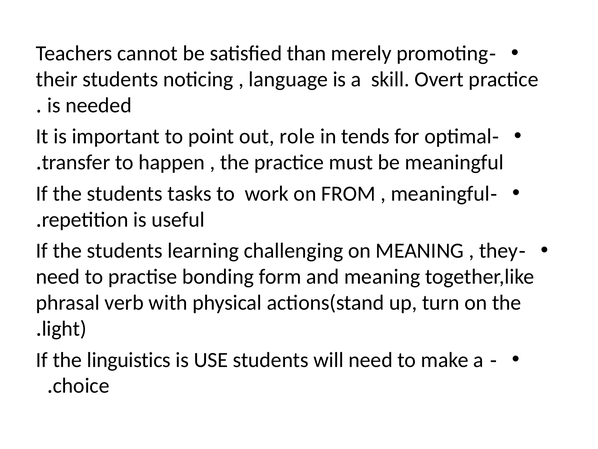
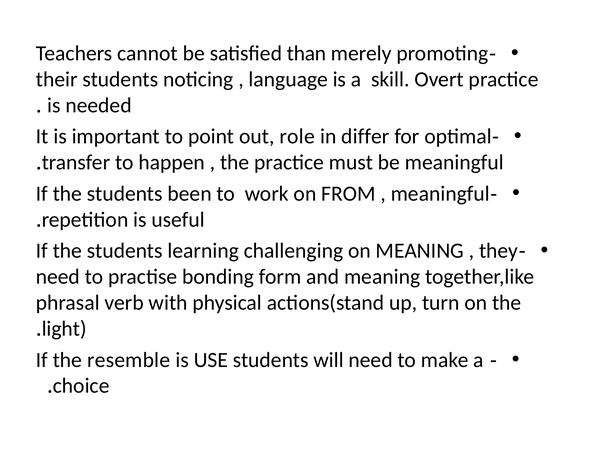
tends: tends -> differ (365, 136)
tasks: tasks -> been (190, 193)
linguistics: linguistics -> resemble (129, 359)
